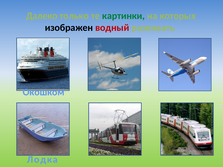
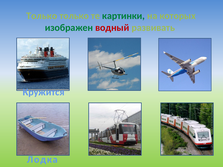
Далеко: Далеко -> Только (42, 16)
изображен colour: black -> green (69, 28)
Окошком: Окошком -> Кружится (44, 92)
